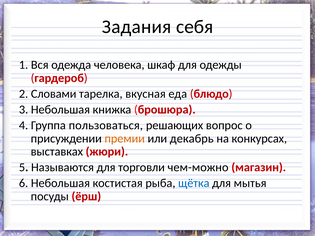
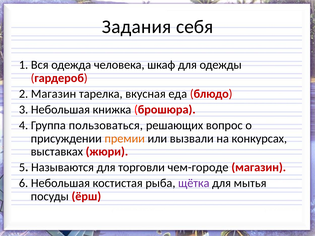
2 Словами: Словами -> Магазин (54, 94)
декабрь: декабрь -> вызвали (192, 139)
чем-можно: чем-можно -> чем-городе (198, 168)
щётка colour: blue -> purple (194, 183)
